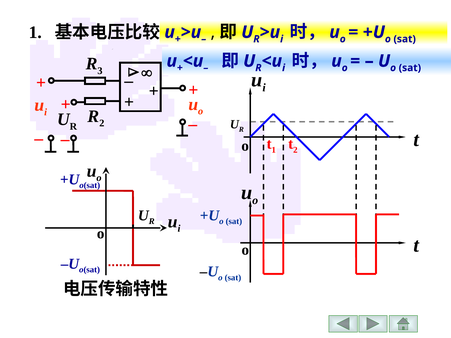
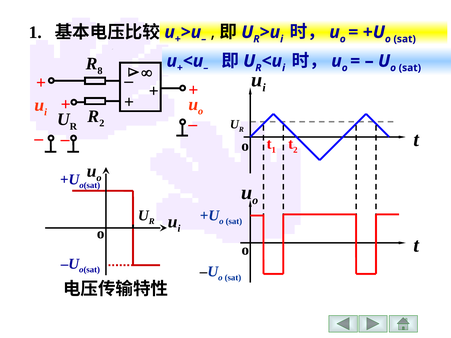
3: 3 -> 8 (100, 71)
